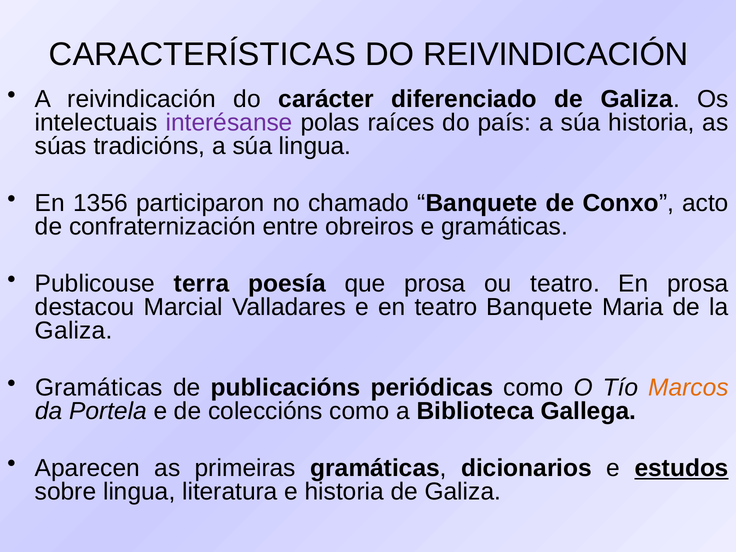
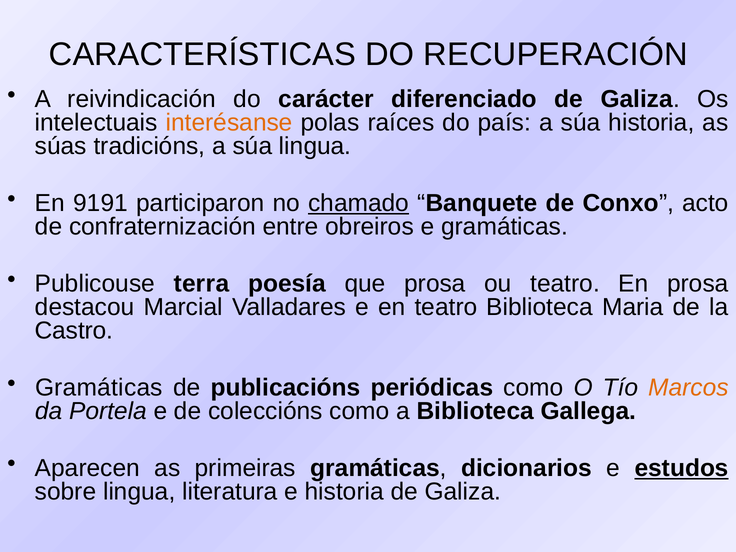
DO REIVINDICACIÓN: REIVINDICACIÓN -> RECUPERACIÓN (556, 55)
interésanse colour: purple -> orange (229, 123)
1356: 1356 -> 9191 (101, 203)
chamado underline: none -> present (359, 203)
teatro Banquete: Banquete -> Biblioteca (540, 307)
Galiza: Galiza -> Castro (74, 331)
